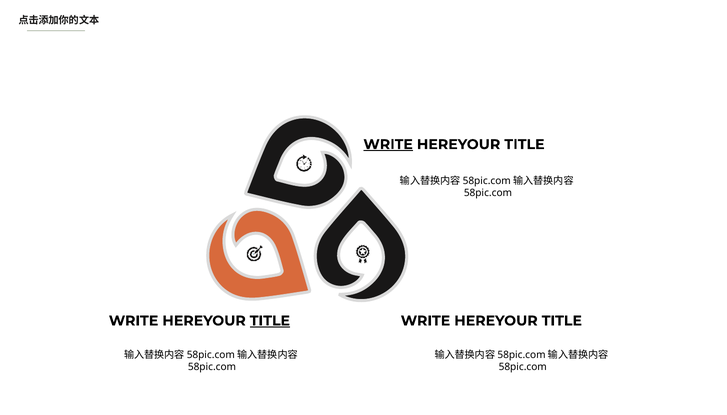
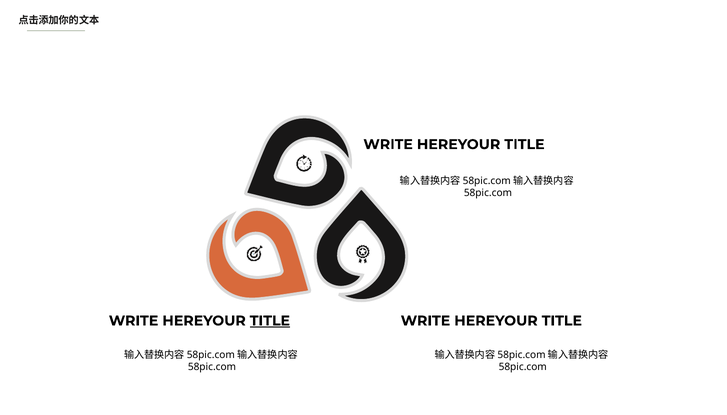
WRITE underline: present -> none (388, 144)
